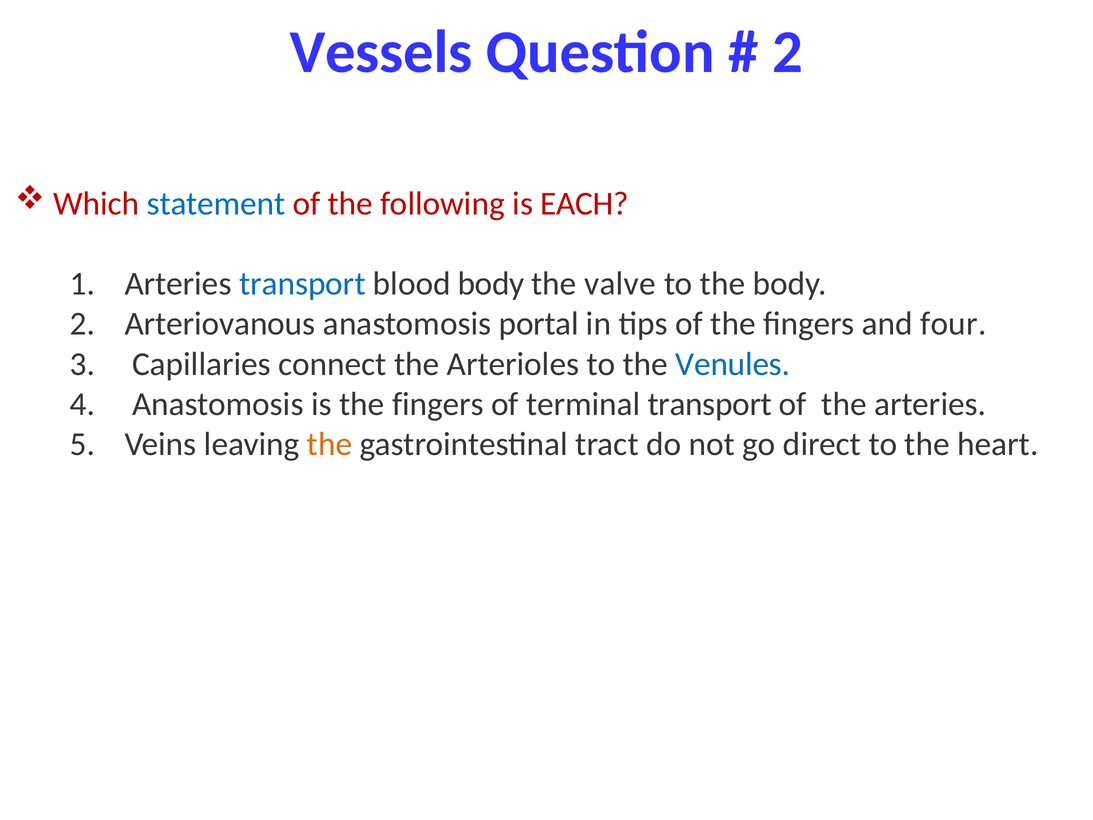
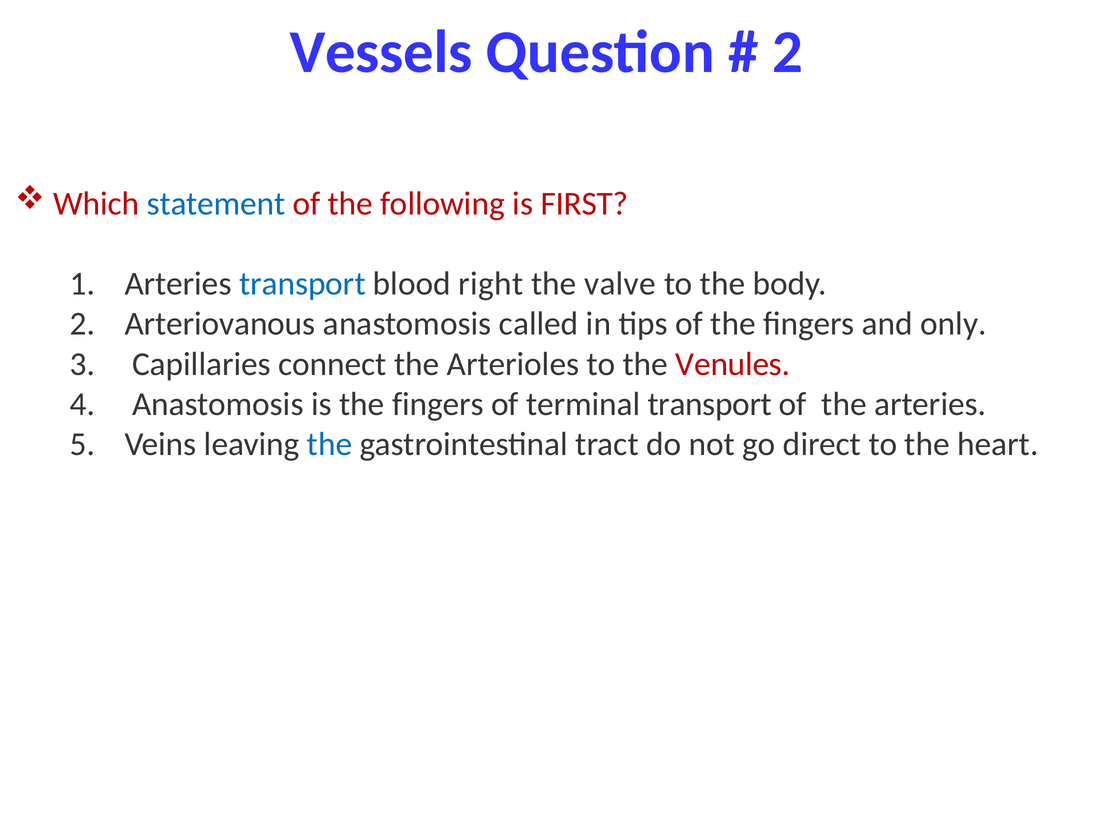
EACH: EACH -> FIRST (584, 204)
blood body: body -> right (491, 284)
portal: portal -> called (539, 324)
four: four -> only (953, 324)
Venules colour: blue -> red (733, 364)
the colour: orange -> blue (330, 444)
